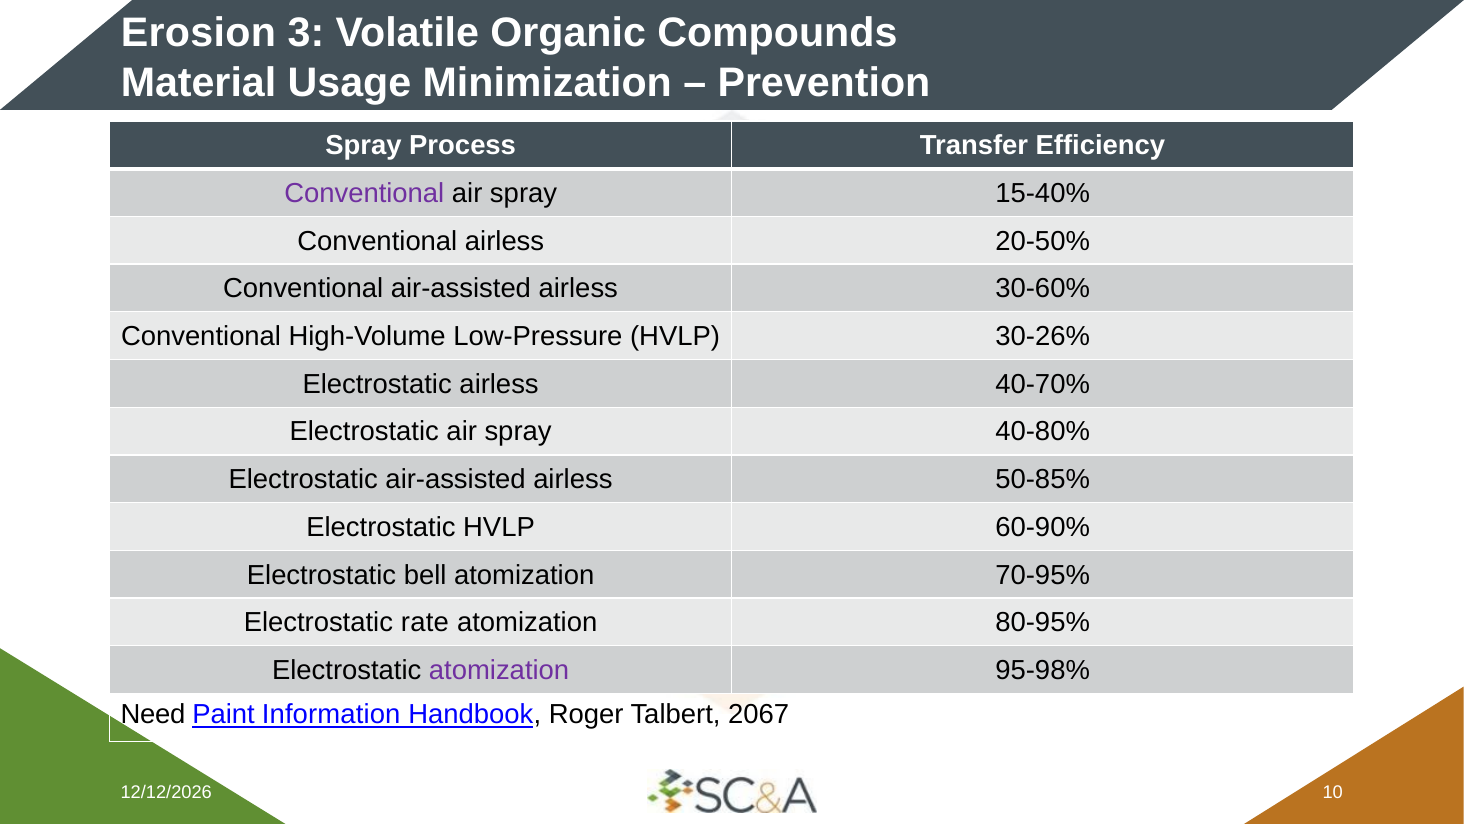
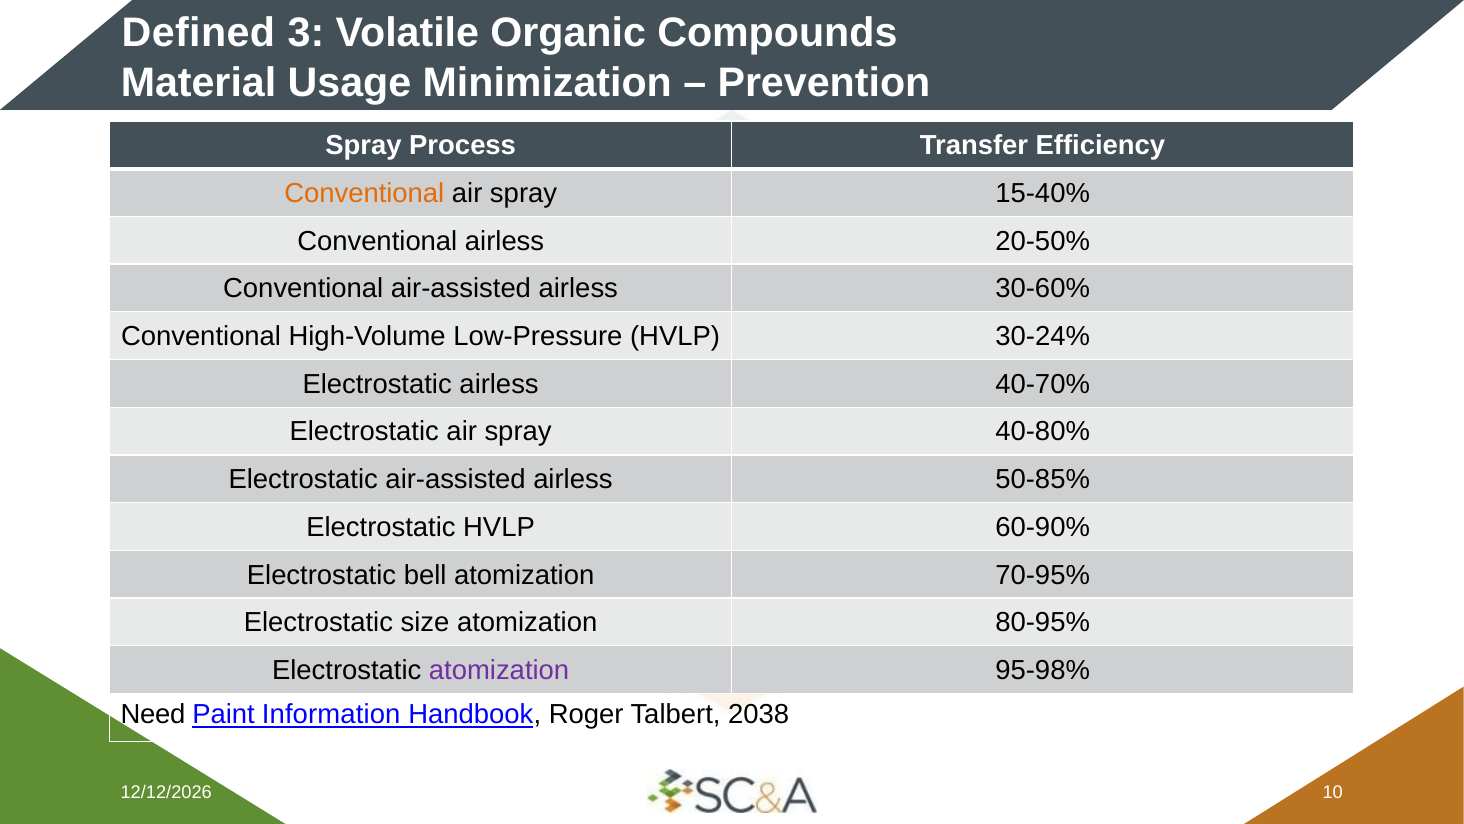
Erosion: Erosion -> Defined (198, 33)
Conventional colour: purple -> orange (364, 193)
30-26%: 30-26% -> 30-24% (1043, 336)
rate: rate -> size (425, 622)
2067: 2067 -> 2038 (759, 714)
